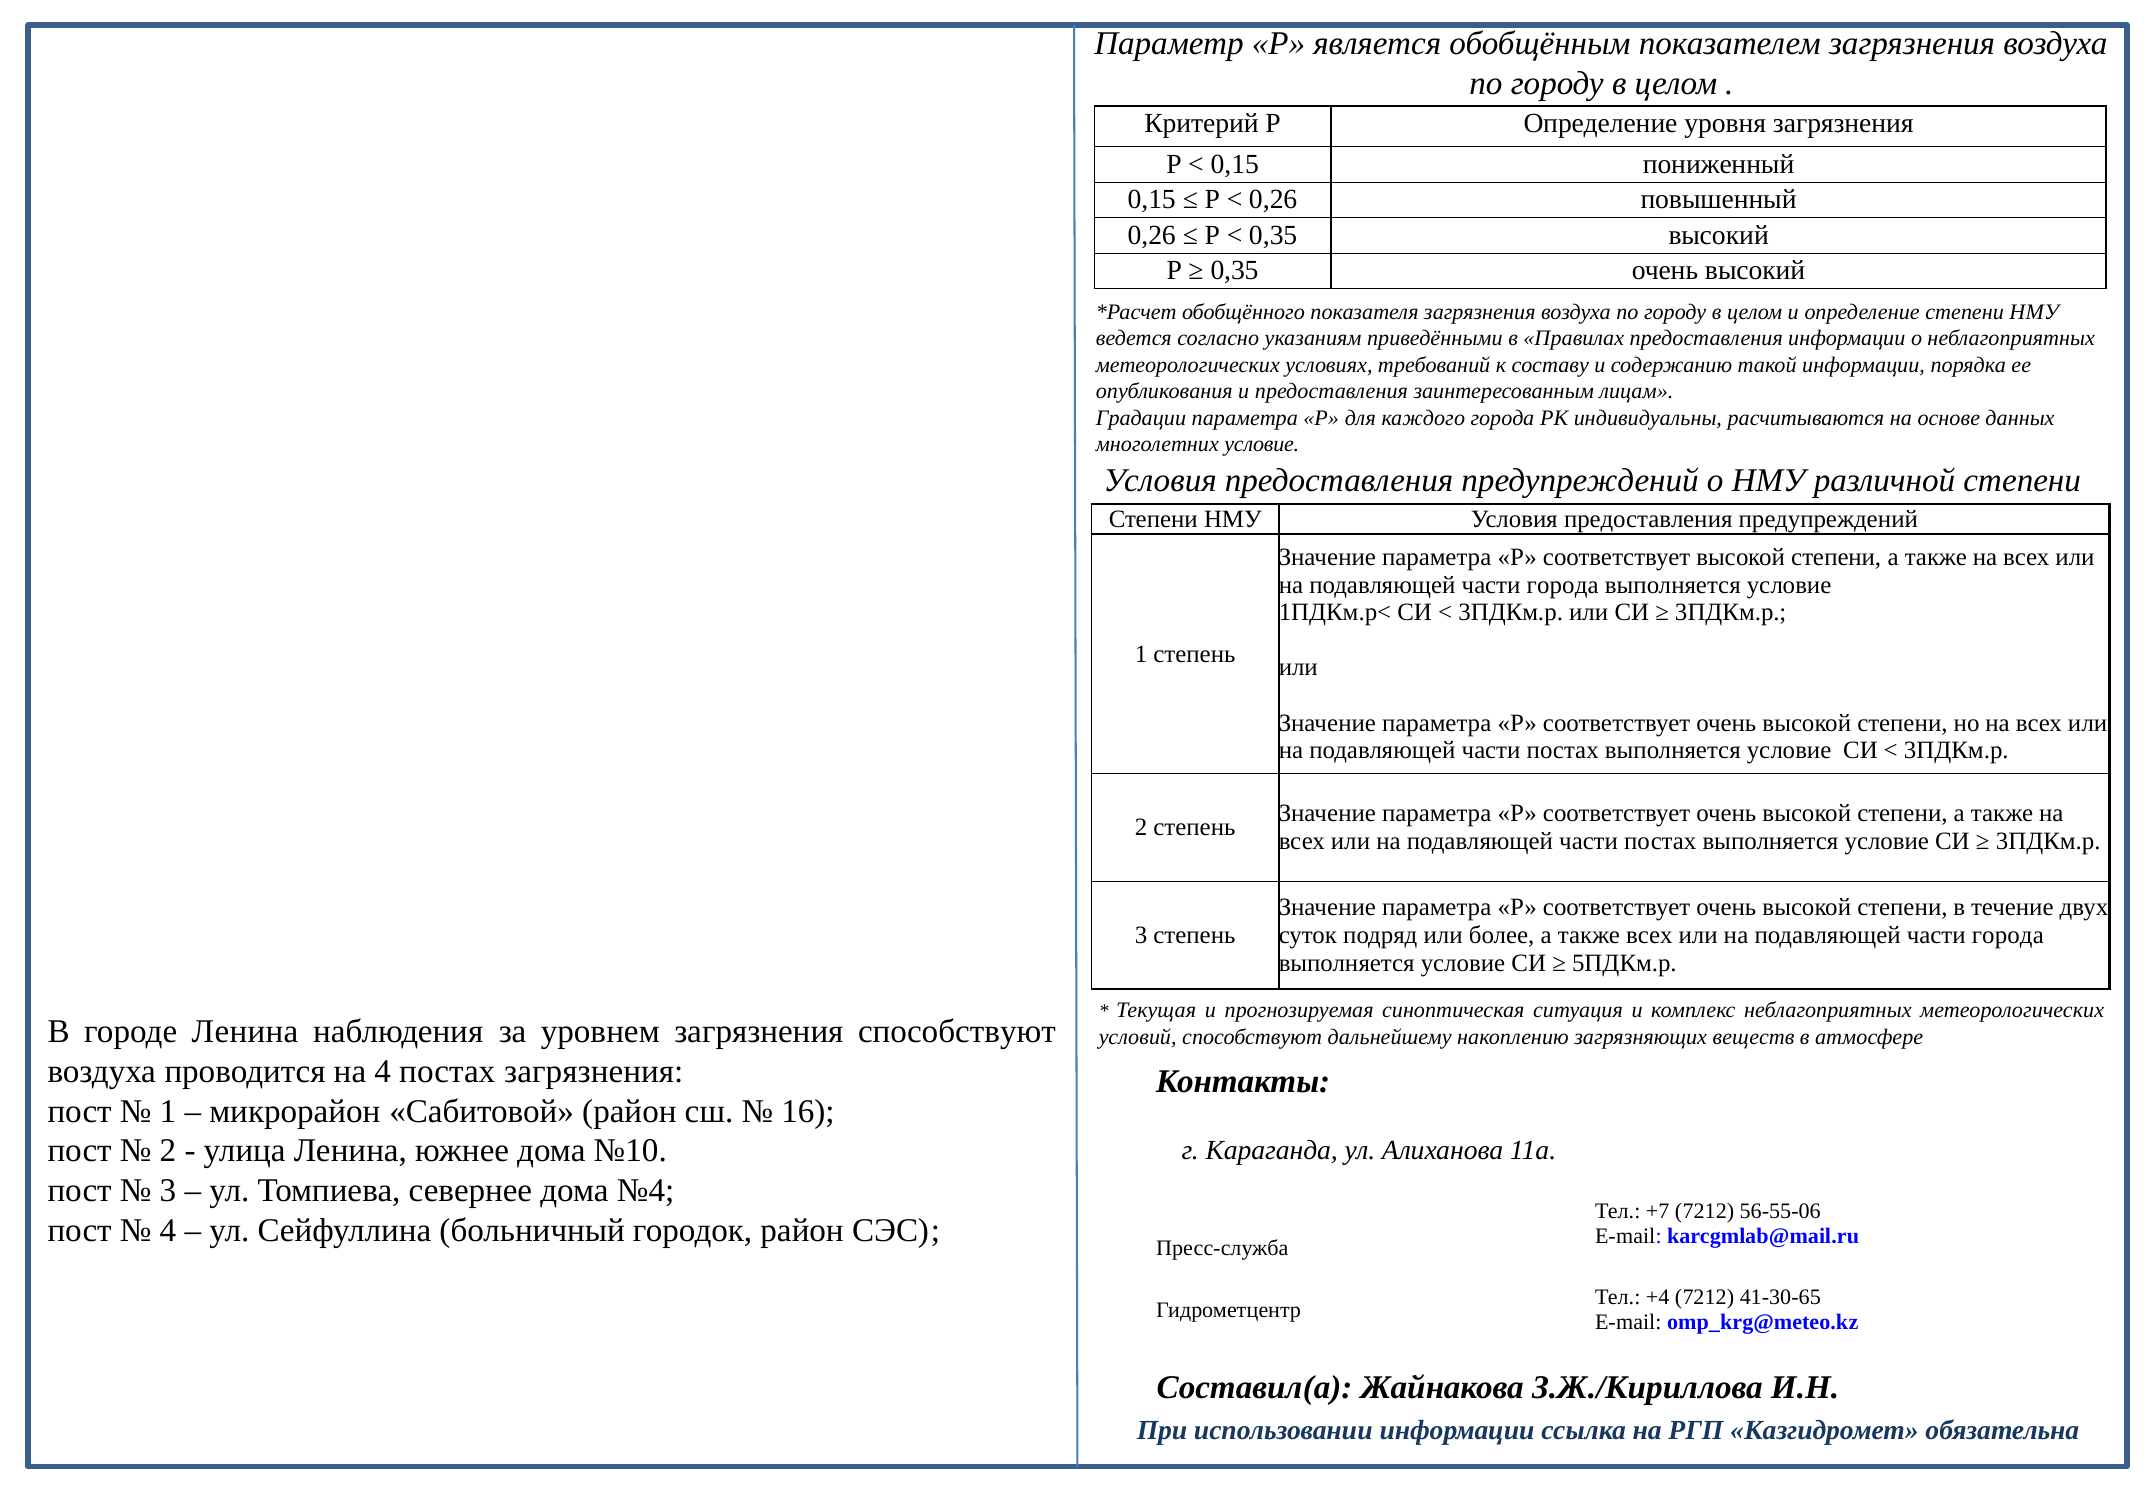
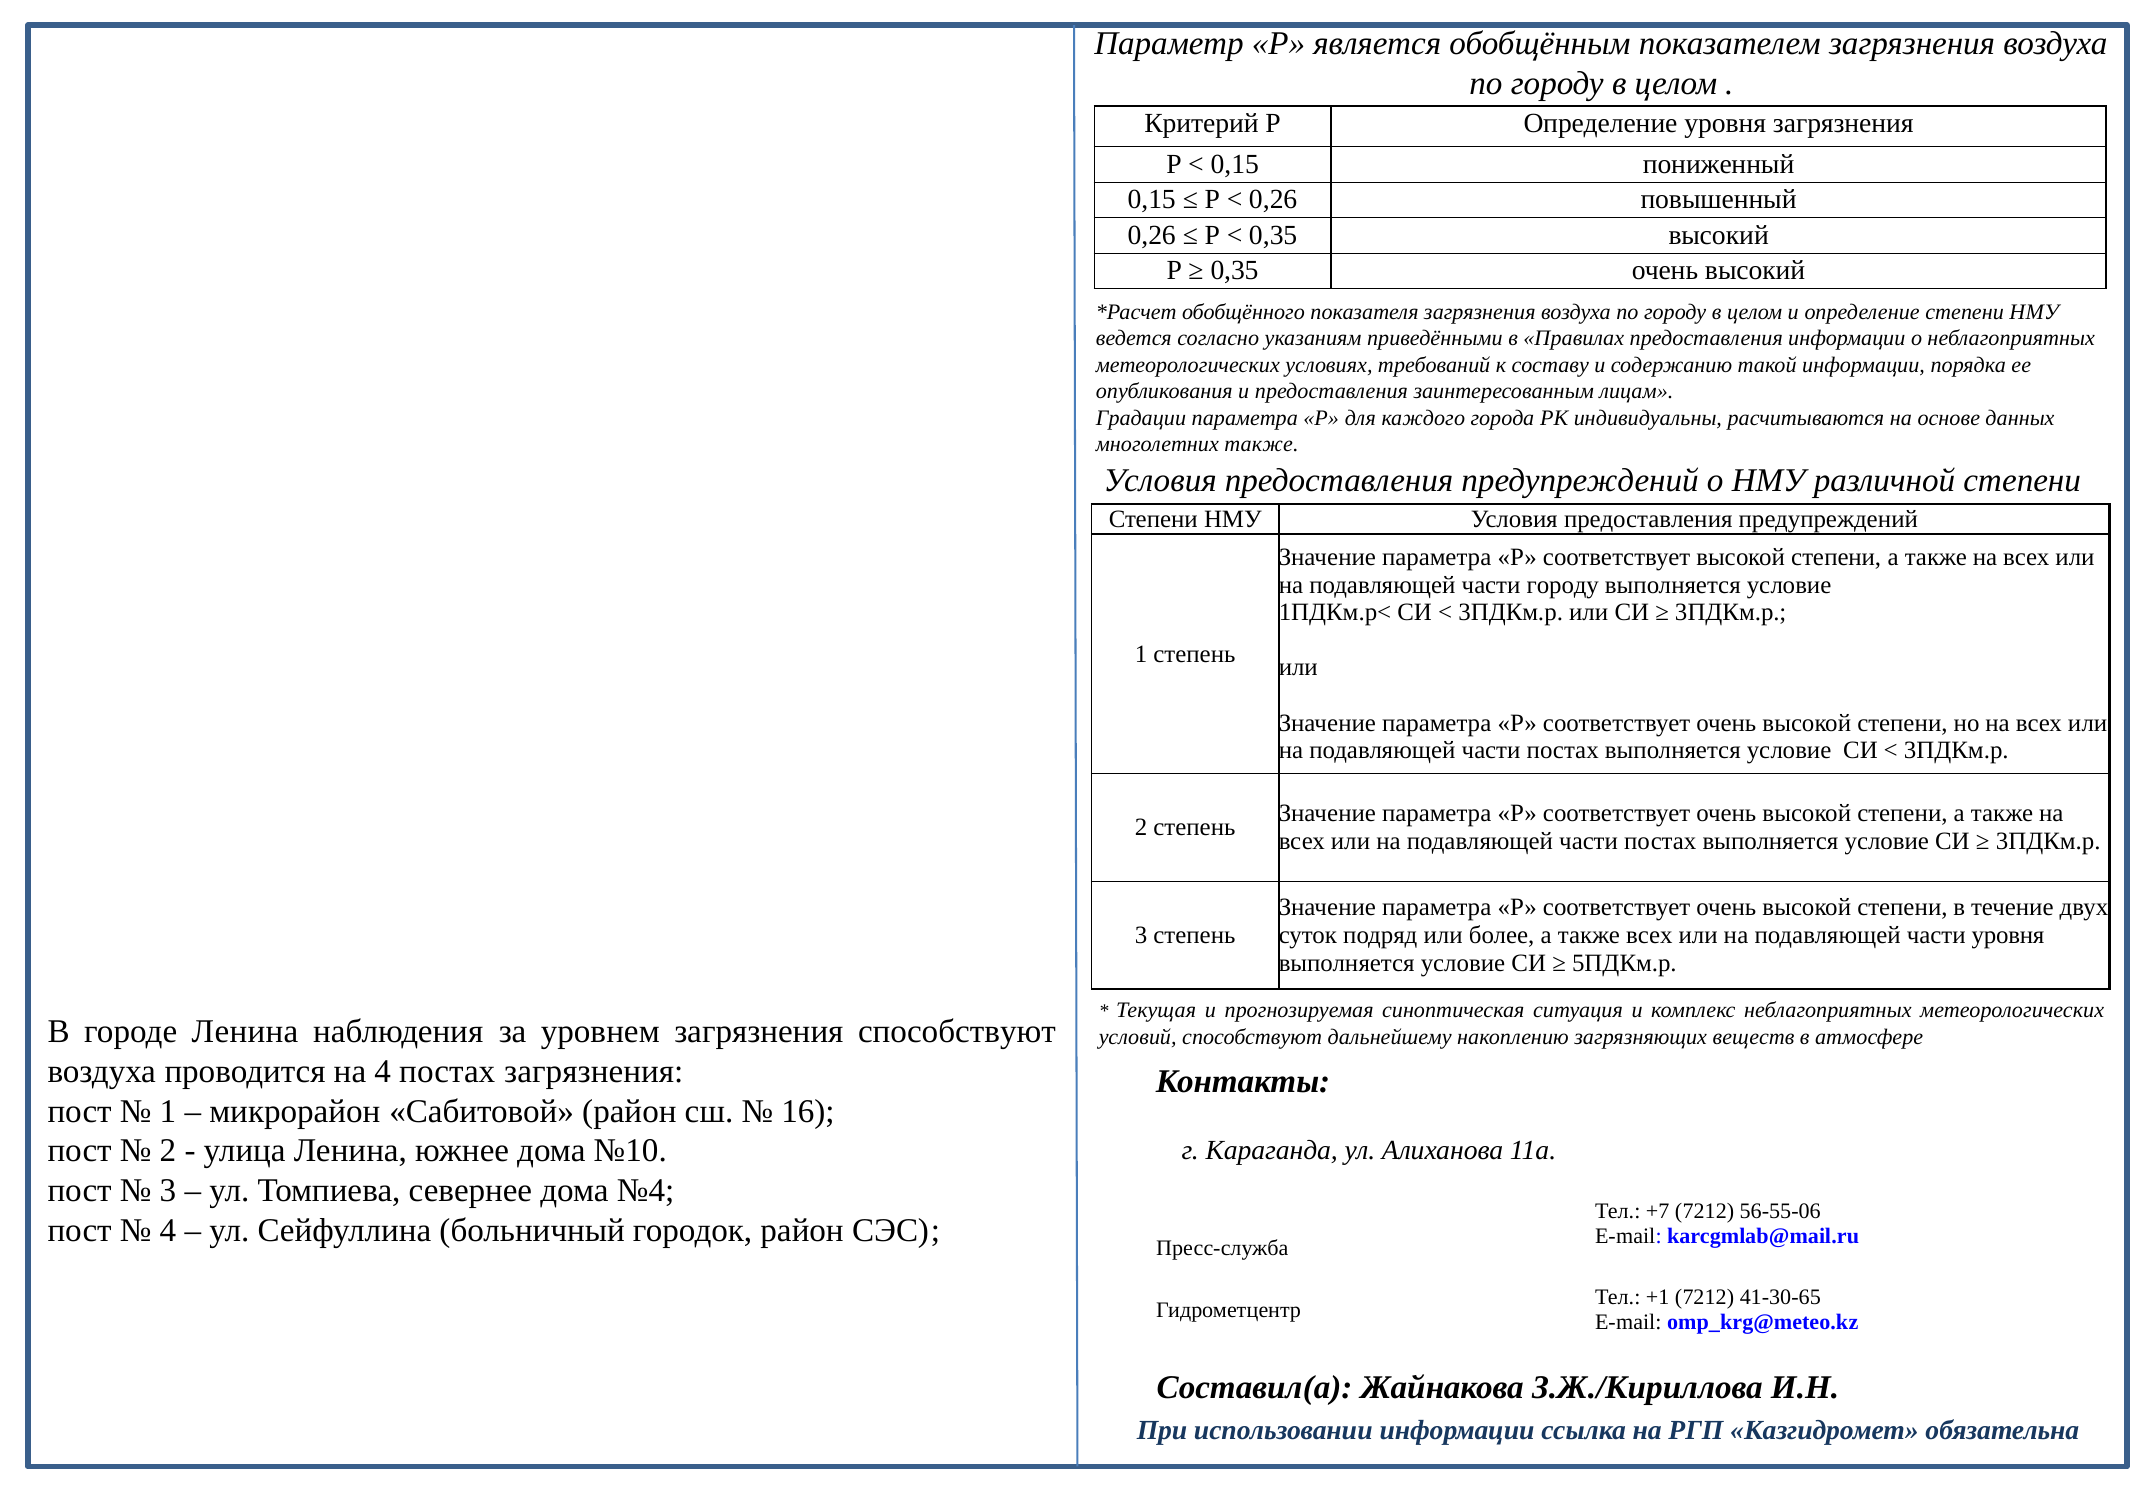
многолетних условие: условие -> также (1262, 444)
города: города -> городу (1563, 585)
города: города -> уровня (2008, 935)
+4: +4 -> +1 (1658, 1298)
